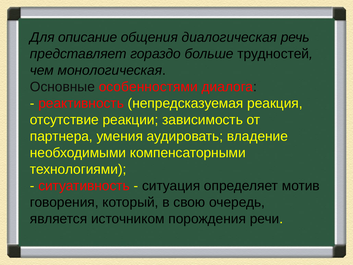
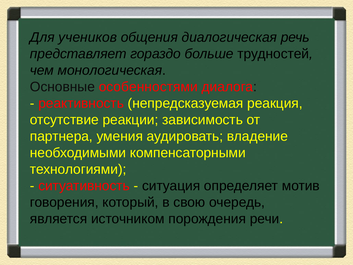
описание: описание -> учеников (88, 37)
